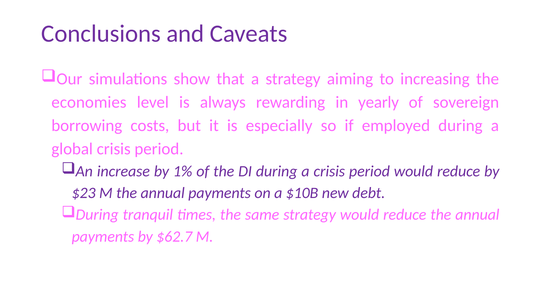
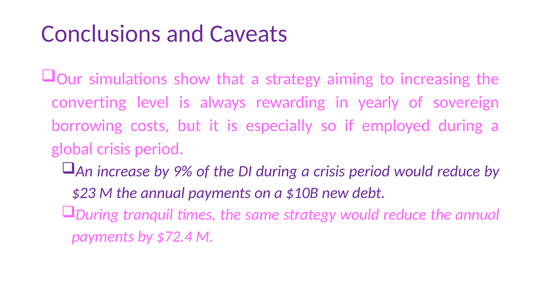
economies: economies -> converting (89, 102)
1%: 1% -> 9% (183, 171)
$62.7: $62.7 -> $72.4 (174, 237)
